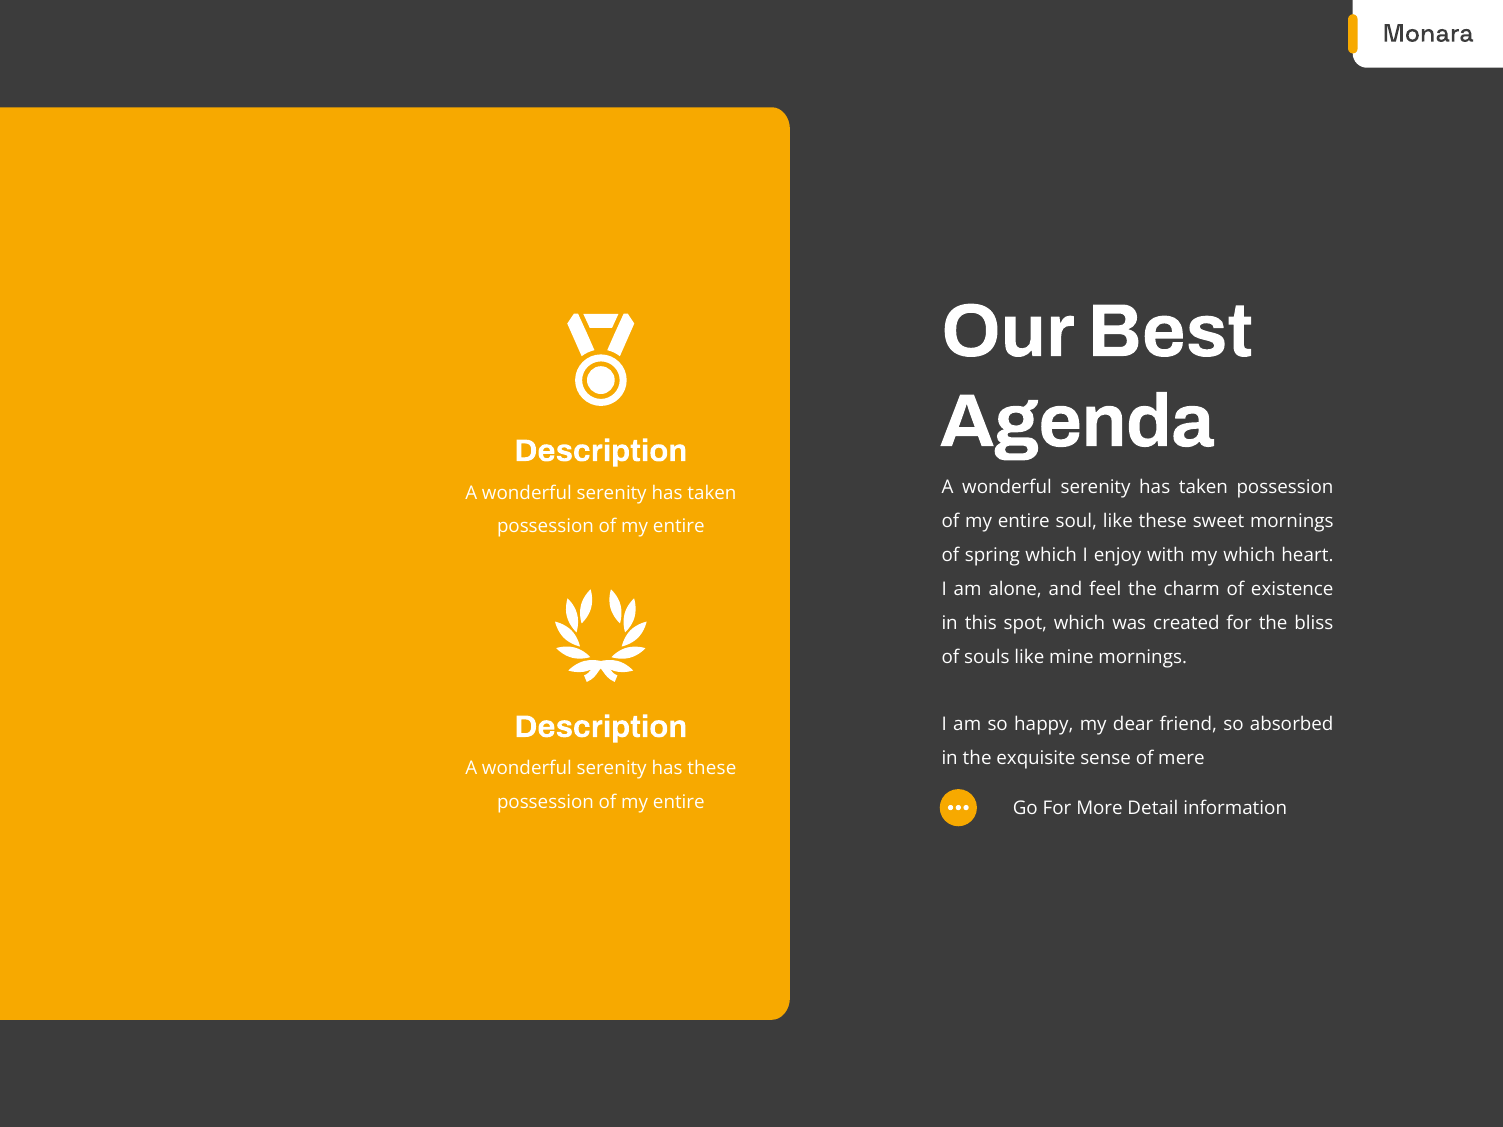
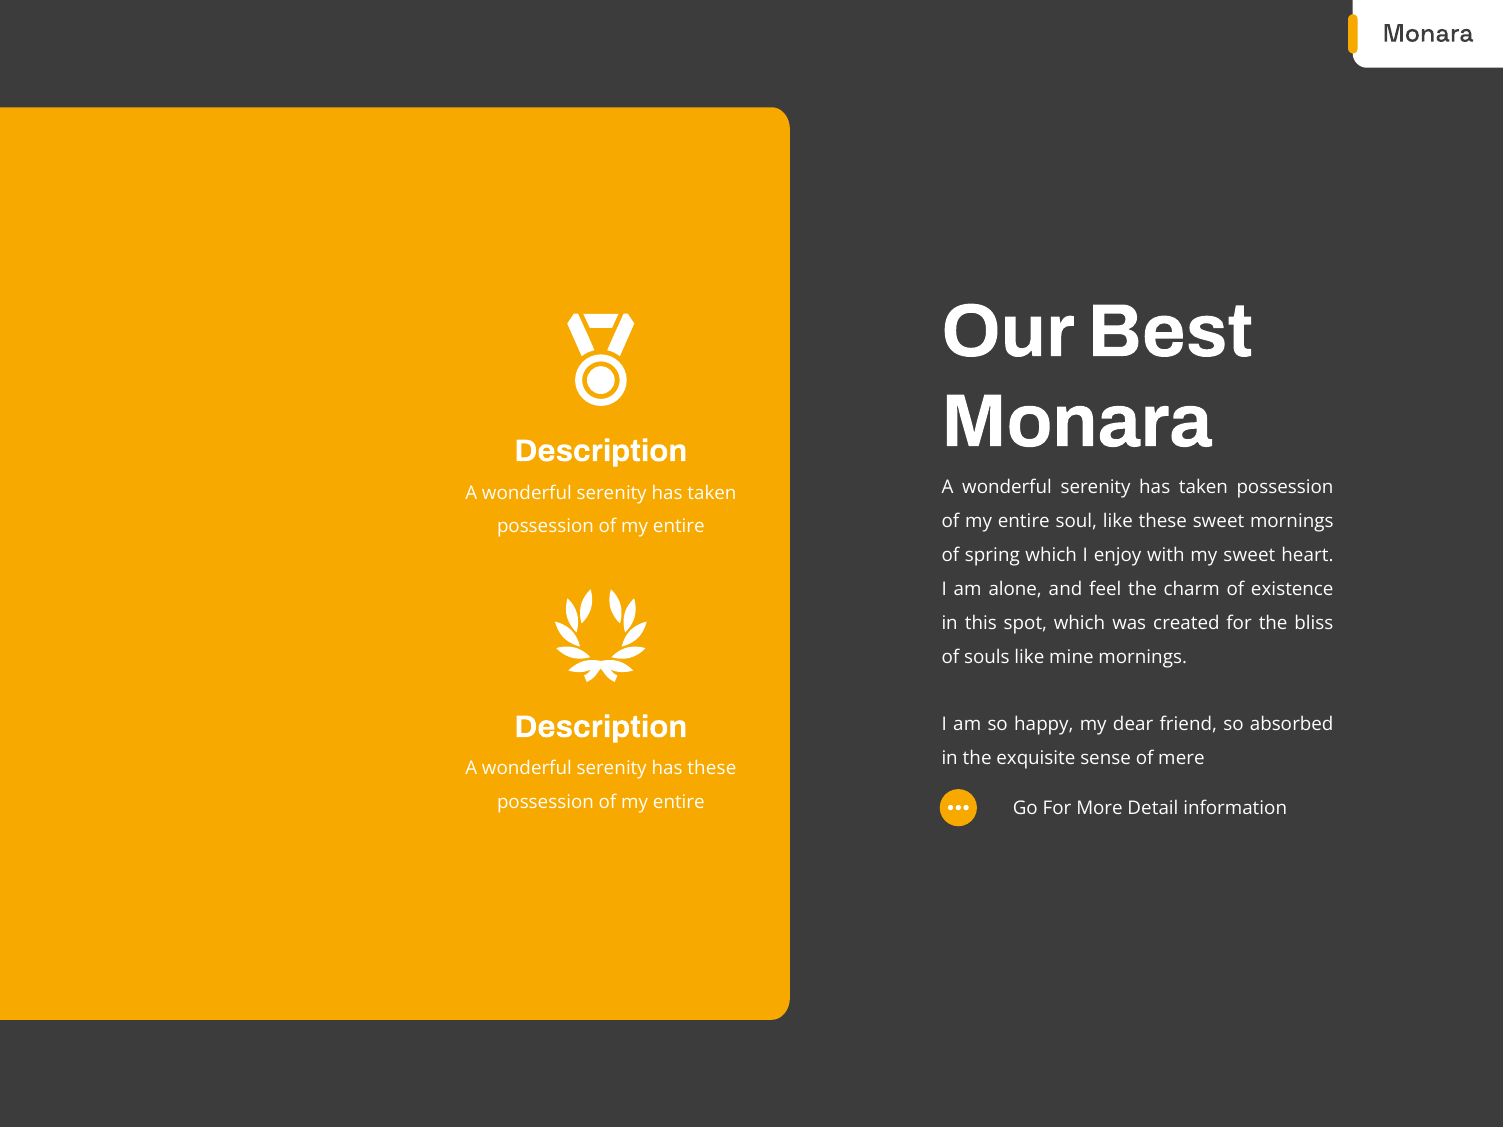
Agenda: Agenda -> Monara (1077, 422)
my which: which -> sweet (1249, 555)
